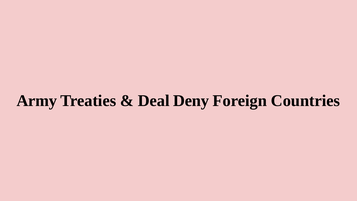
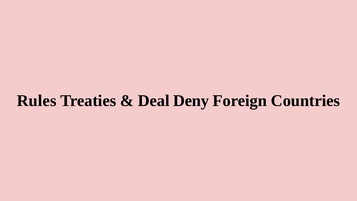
Army: Army -> Rules (37, 101)
